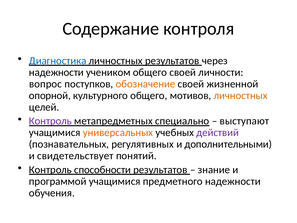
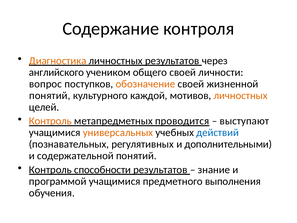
Диагностика colour: blue -> orange (58, 61)
надежности: надежности -> английского (56, 72)
опорной: опорной -> понятий (50, 95)
культурного общего: общего -> каждой (149, 95)
Контроль colour: purple -> orange (50, 121)
специально: специально -> проводится (182, 121)
действий colour: purple -> blue (218, 132)
свидетельствует: свидетельствует -> содержательной (75, 156)
предметного надежности: надежности -> выполнения (233, 181)
